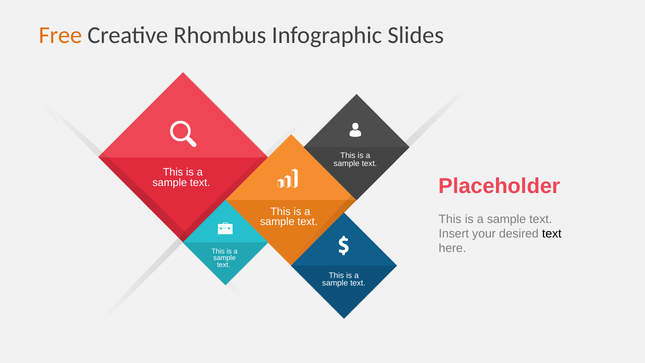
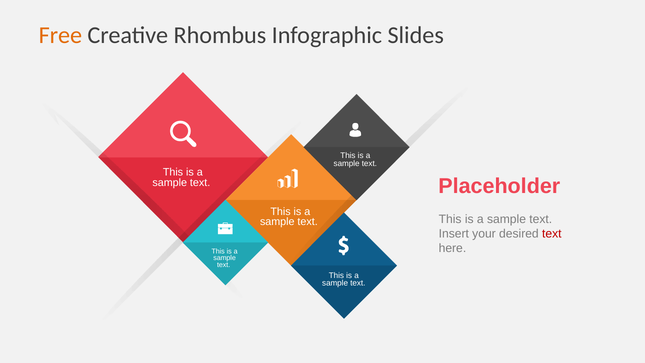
text colour: black -> red (552, 234)
